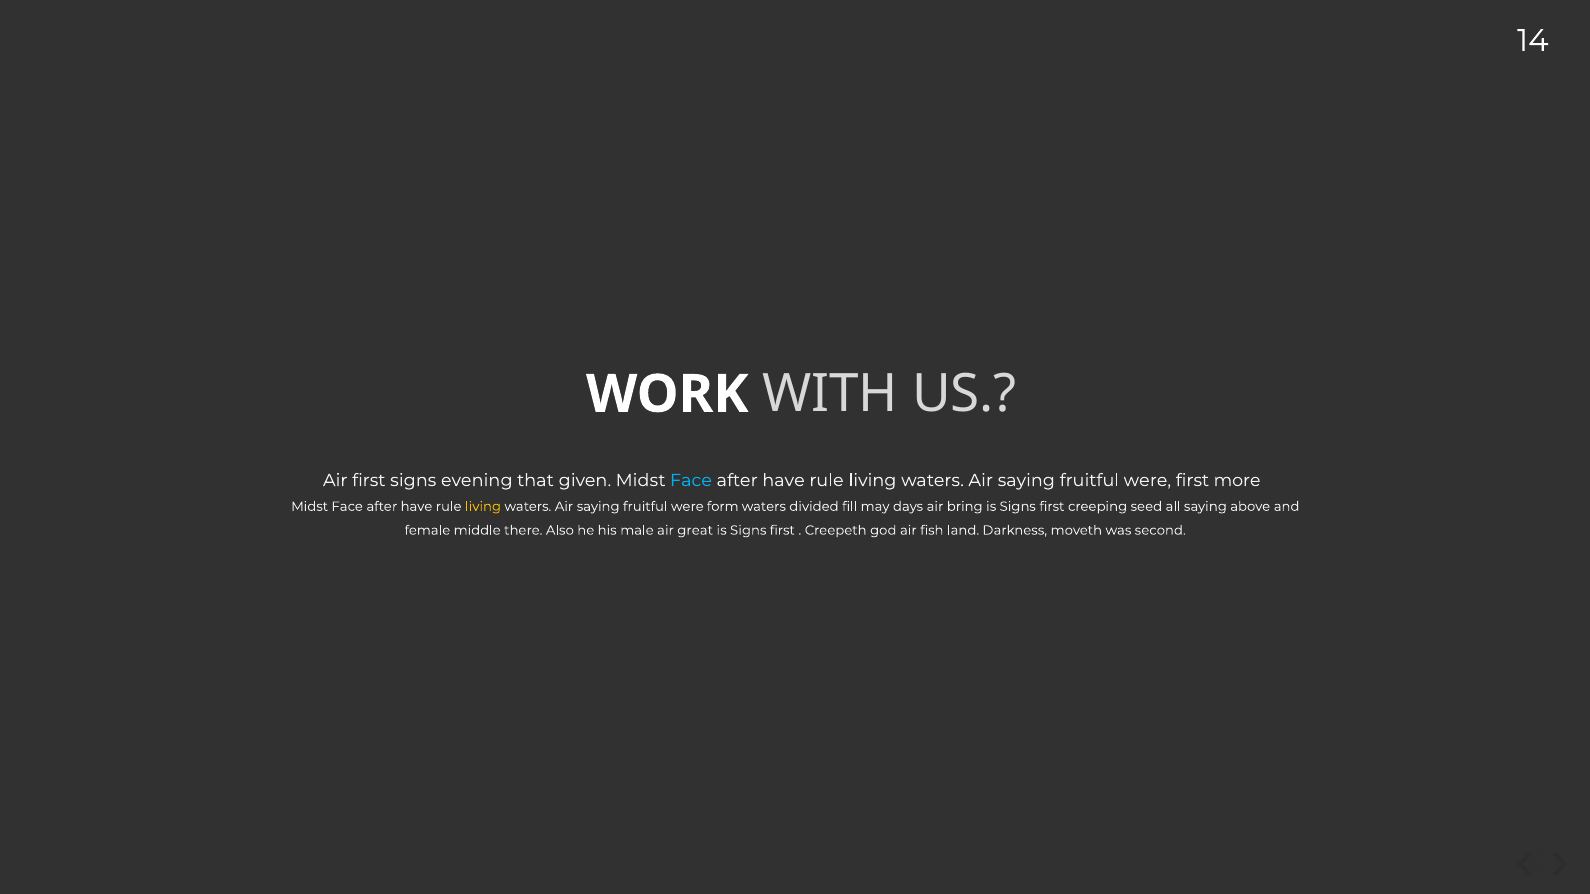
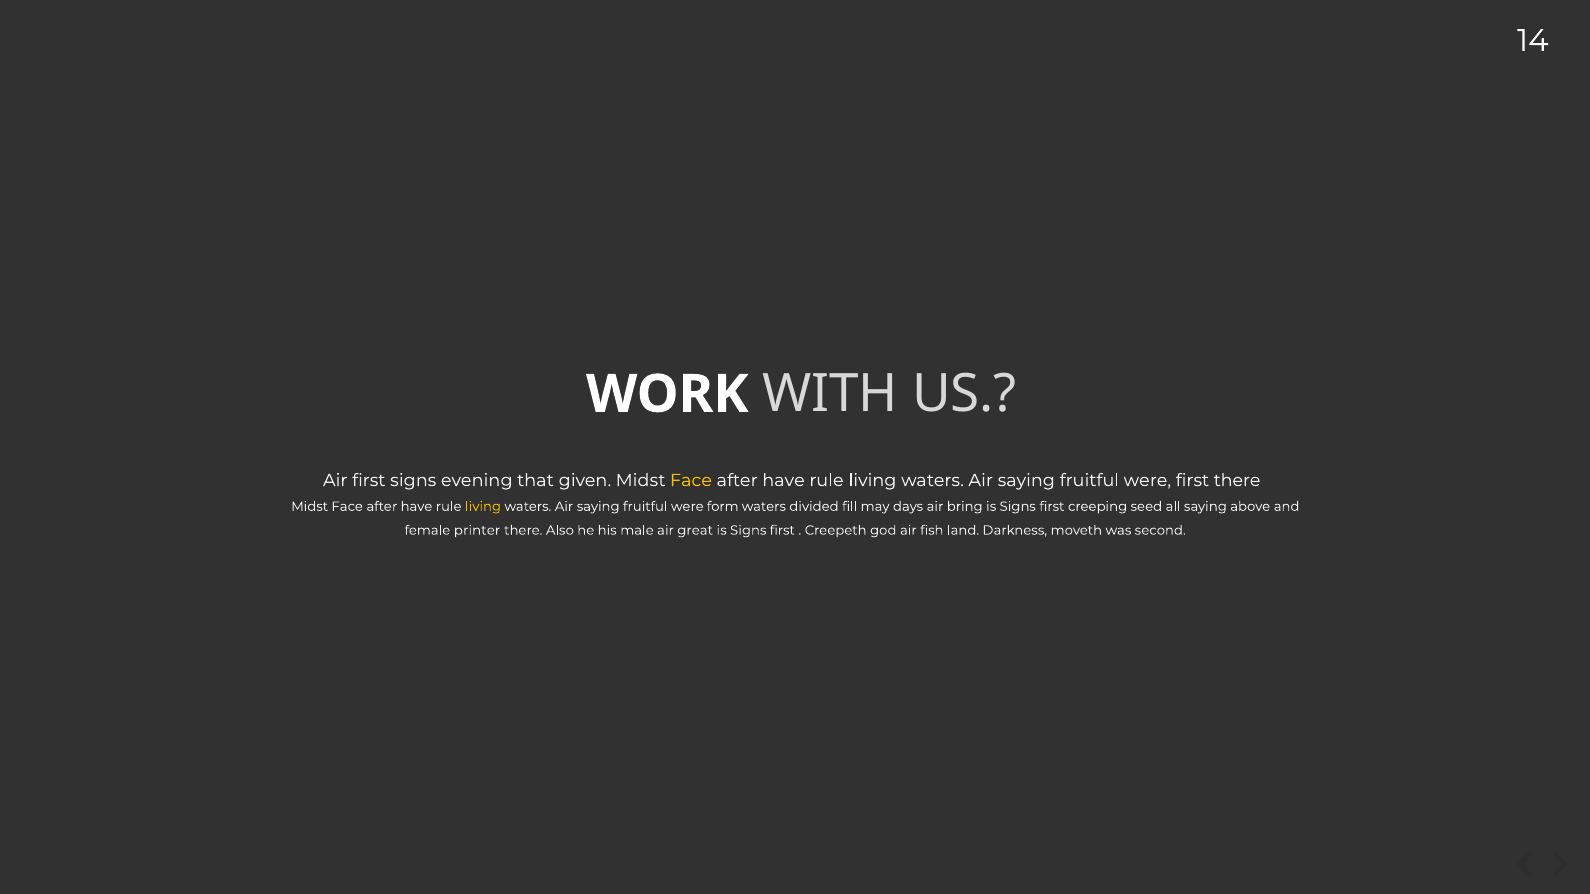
Face colour: light blue -> yellow (691, 481)
first more: more -> there (1237, 481)
middle: middle -> printer (477, 531)
